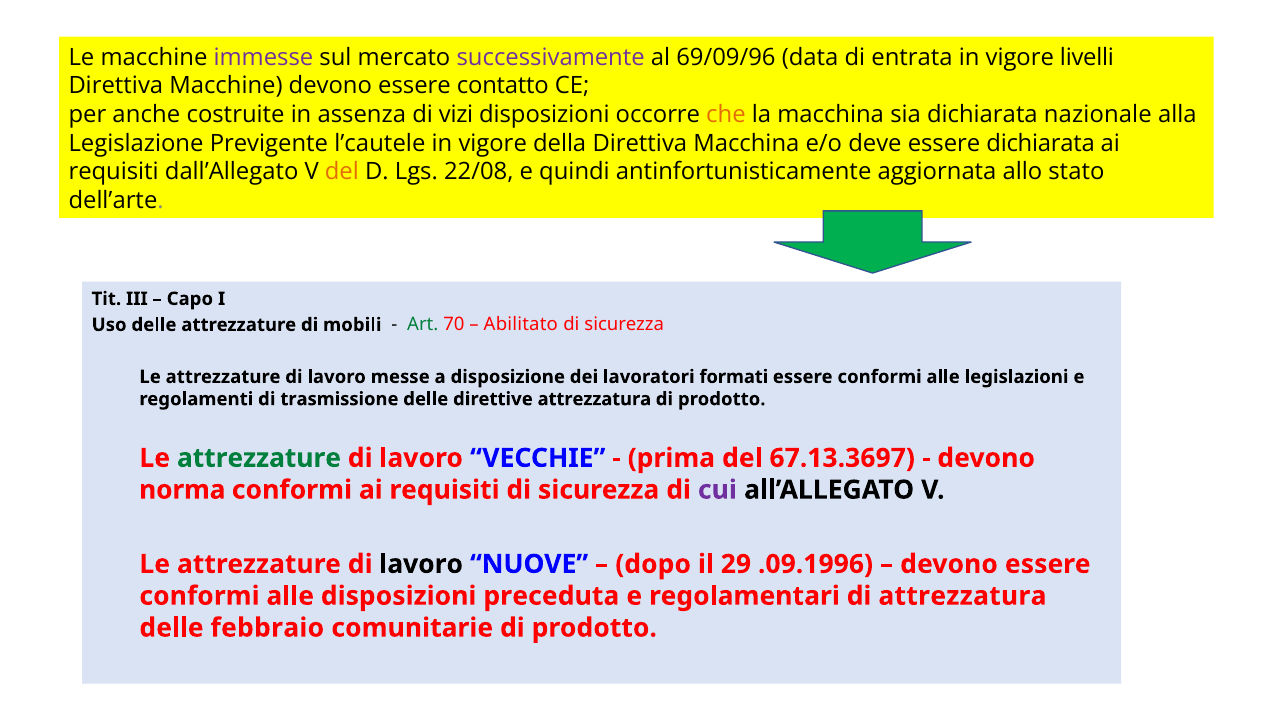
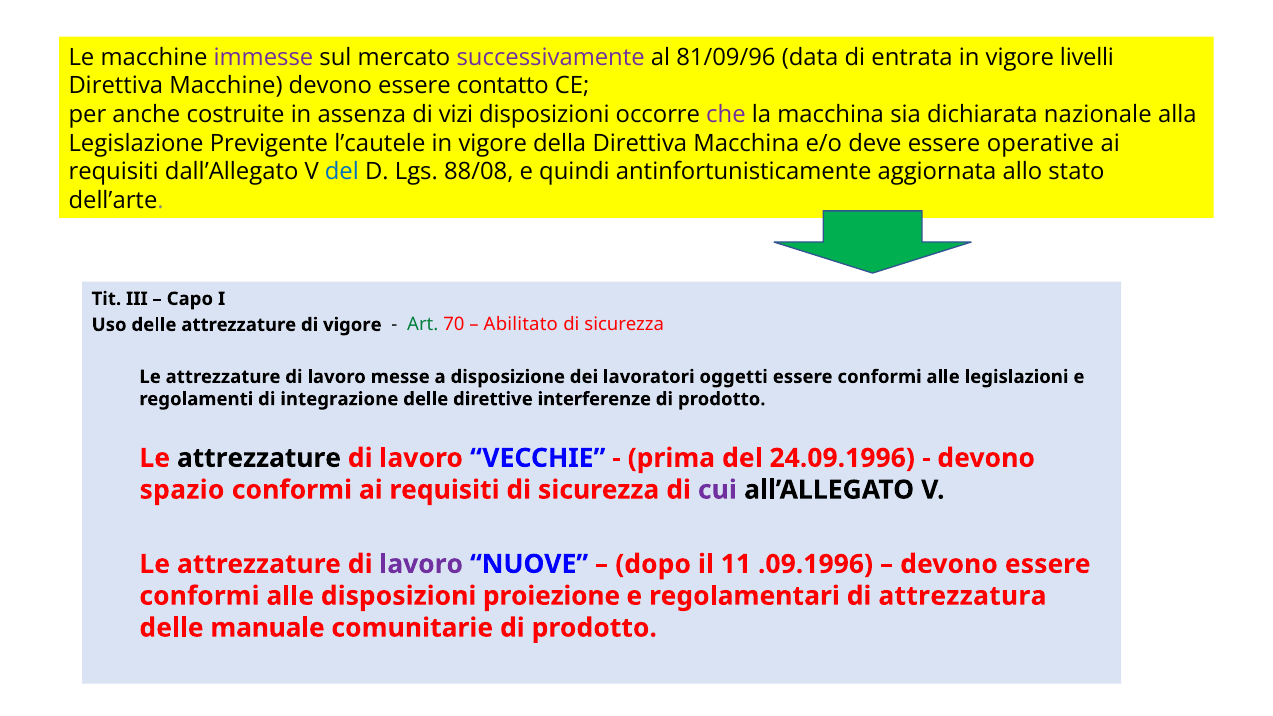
69/09/96: 69/09/96 -> 81/09/96 (726, 57)
che colour: orange -> purple (726, 115)
essere dichiarata: dichiarata -> operative (1040, 143)
del colour: orange -> blue (342, 172)
22/08: 22/08 -> 88/08 (479, 172)
di mobili: mobili -> vigore (352, 325)
formati: formati -> oggetti (734, 377)
trasmissione: trasmissione -> integrazione (339, 399)
direttive attrezzatura: attrezzatura -> interferenze (594, 399)
attrezzature colour: green -> black (259, 458)
67.13.3697: 67.13.3697 -> 24.09.1996 (842, 458)
norma: norma -> spazio (182, 490)
lavoro colour: black -> purple (421, 564)
29: 29 -> 11 (736, 564)
preceduta: preceduta -> proiezione (552, 596)
febbraio: febbraio -> manuale (268, 628)
